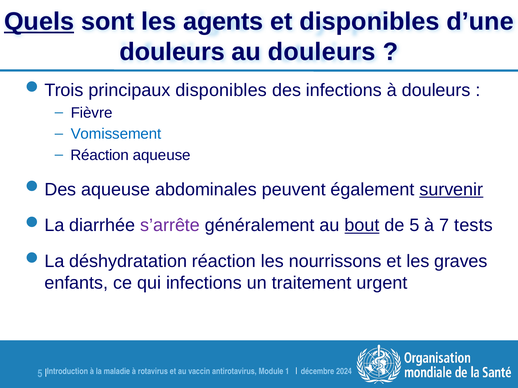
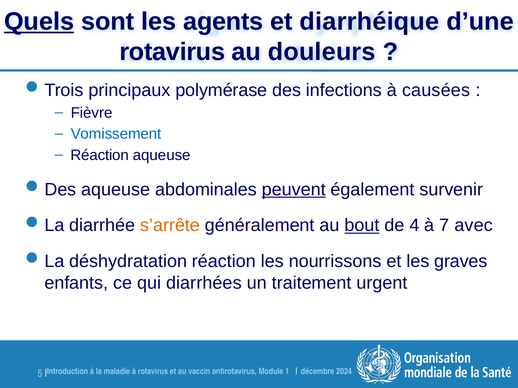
et disponibles: disponibles -> diarrhéique (369, 22)
douleurs: douleurs -> rotavirus (172, 52)
principaux disponibles: disponibles -> polymérase (221, 90)
à douleurs: douleurs -> causées (436, 90)
peuvent underline: none -> present (294, 190)
survenir underline: present -> none (451, 190)
s’arrête colour: purple -> orange (170, 226)
de 5: 5 -> 4 (414, 226)
tests: tests -> avec (474, 226)
qui infections: infections -> diarrhées (204, 283)
